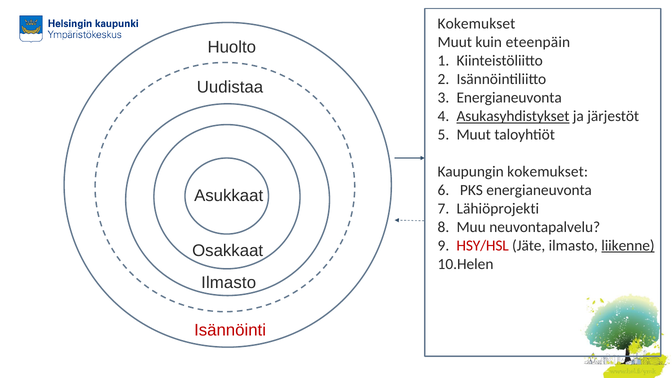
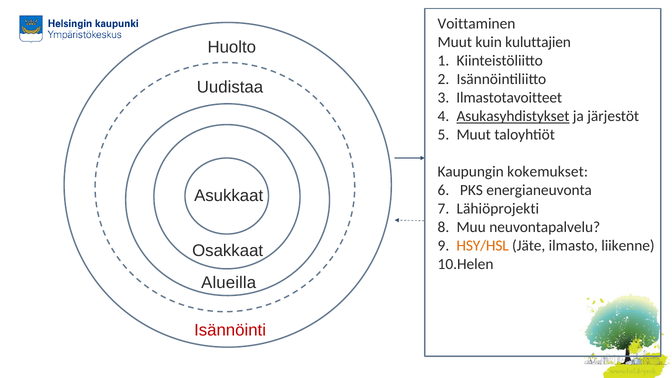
Kokemukset: Kokemukset -> Voittaminen (477, 24)
eteenpäin: eteenpäin -> kuluttajien (538, 42)
Energianeuvonta: Energianeuvonta -> Ilmastotavoitteet (509, 98)
HSY/HSL colour: red -> orange (483, 246)
liikenne underline: present -> none (628, 246)
Ilmasto: Ilmasto -> Alueilla (229, 283)
